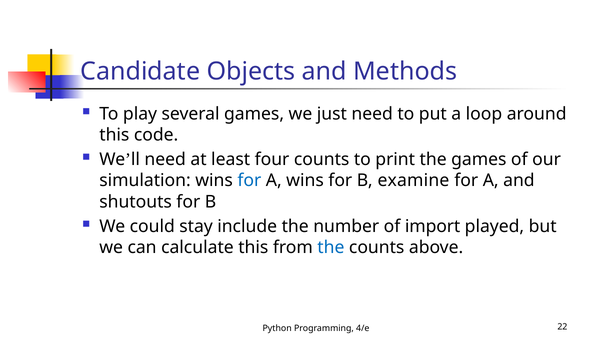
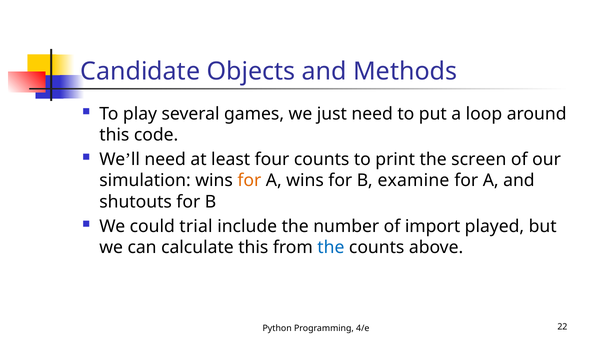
the games: games -> screen (479, 159)
for colour: blue -> orange (249, 180)
stay: stay -> trial (196, 226)
